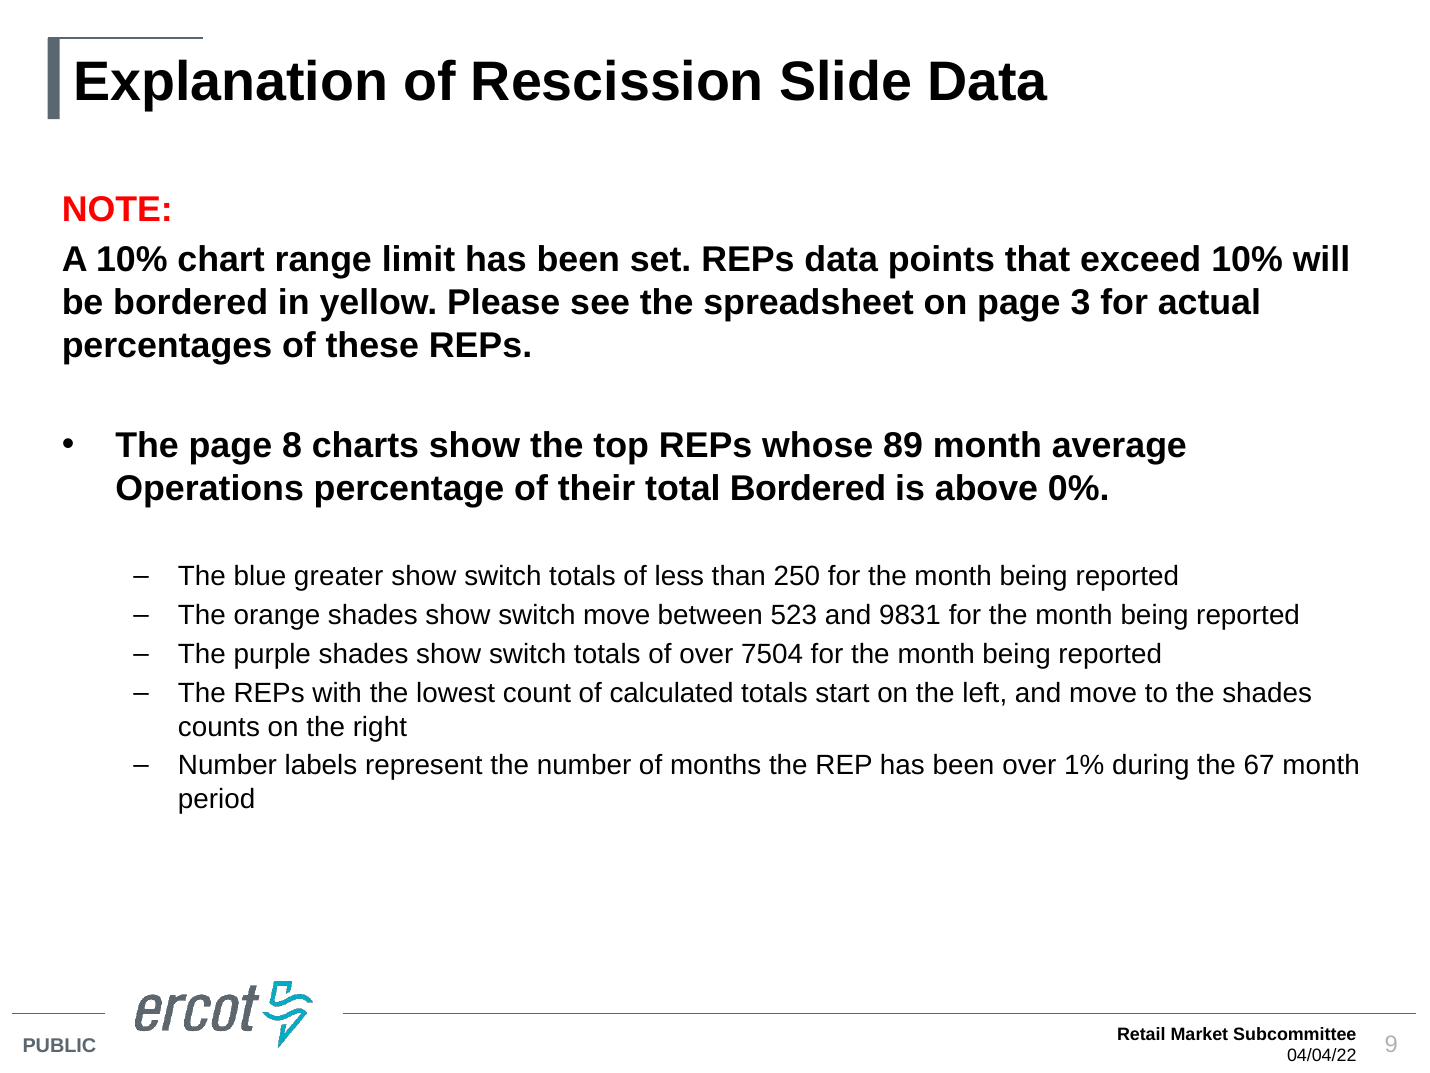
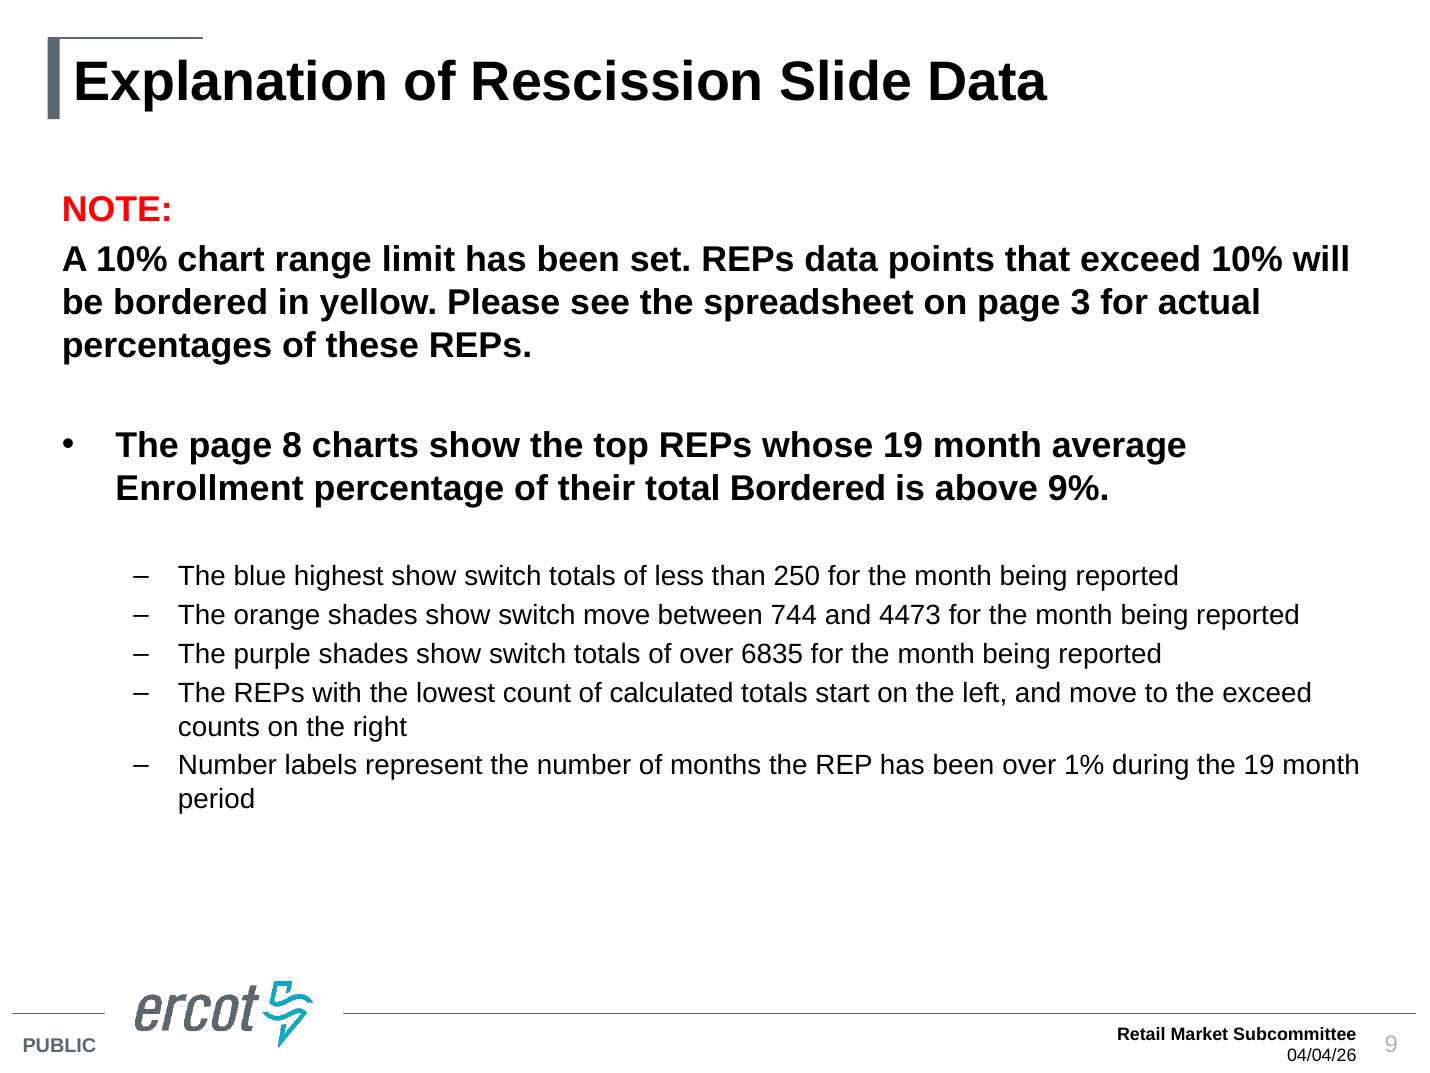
whose 89: 89 -> 19 (903, 446)
Operations: Operations -> Enrollment (210, 489)
0%: 0% -> 9% (1079, 489)
greater: greater -> highest (339, 576)
523: 523 -> 744 (794, 615)
9831: 9831 -> 4473 (910, 615)
7504: 7504 -> 6835 (772, 654)
the shades: shades -> exceed (1267, 693)
the 67: 67 -> 19 (1259, 765)
04/04/22: 04/04/22 -> 04/04/26 (1322, 1055)
